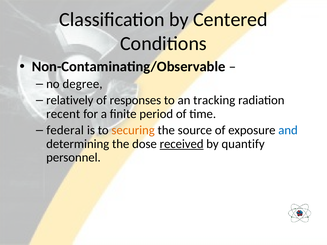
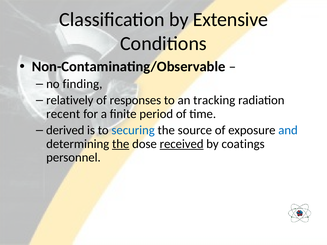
Centered: Centered -> Extensive (230, 20)
degree: degree -> finding (83, 84)
federal: federal -> derived (65, 130)
securing colour: orange -> blue (133, 130)
the underline: none -> present (121, 144)
quantify: quantify -> coatings (243, 144)
